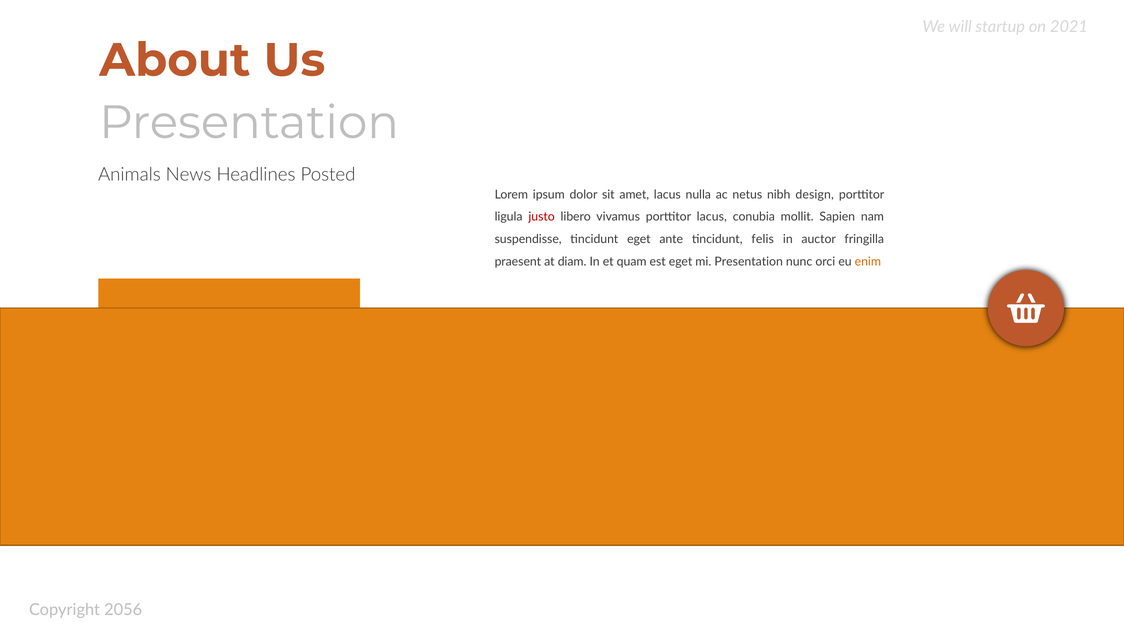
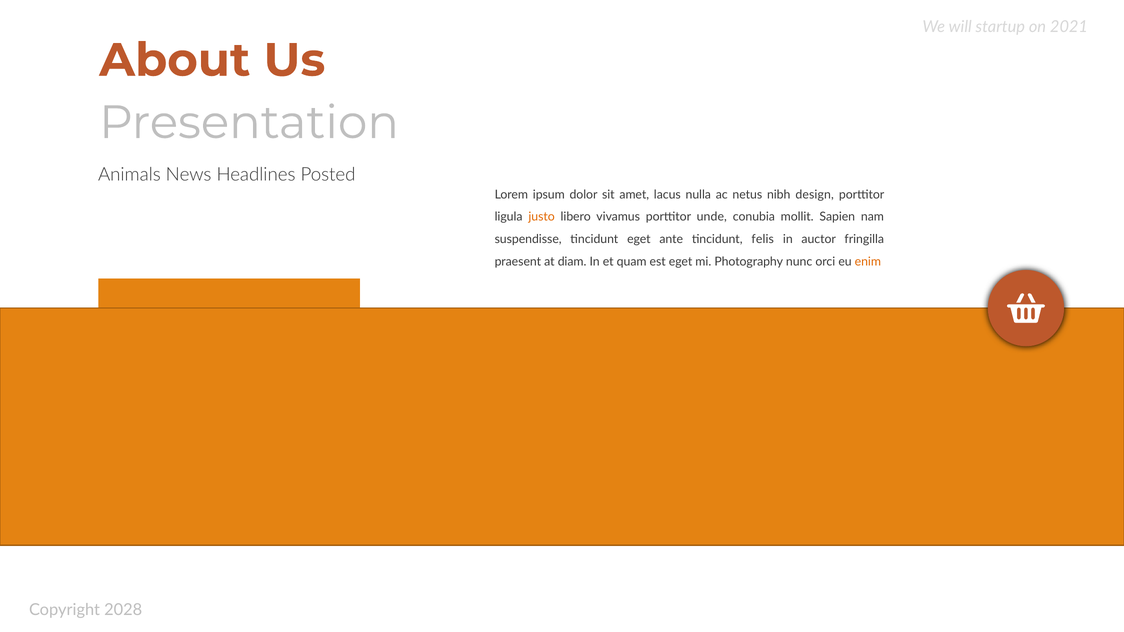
justo colour: red -> orange (542, 217)
porttitor lacus: lacus -> unde (712, 217)
mi Presentation: Presentation -> Photography (749, 262)
2056: 2056 -> 2028 (123, 610)
